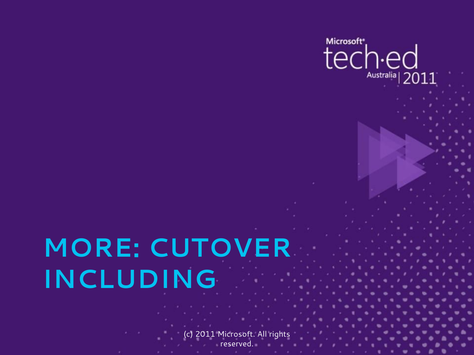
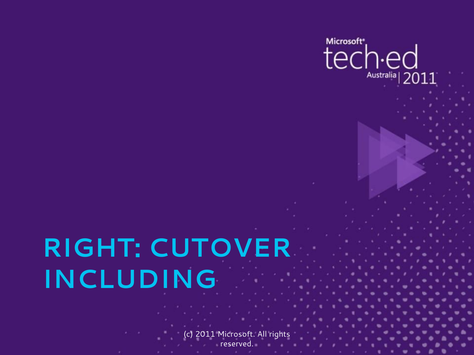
MORE: MORE -> RIGHT (92, 248)
